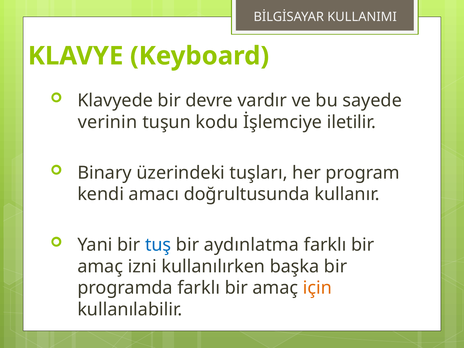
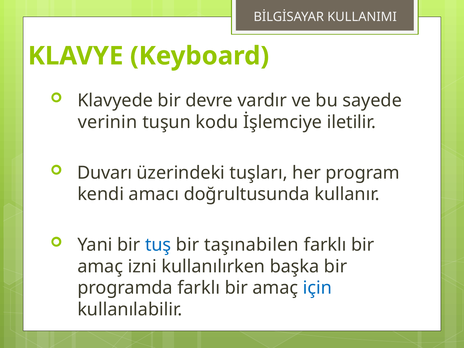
Binary: Binary -> Duvarı (105, 173)
aydınlatma: aydınlatma -> taşınabilen (251, 245)
için colour: orange -> blue (317, 288)
